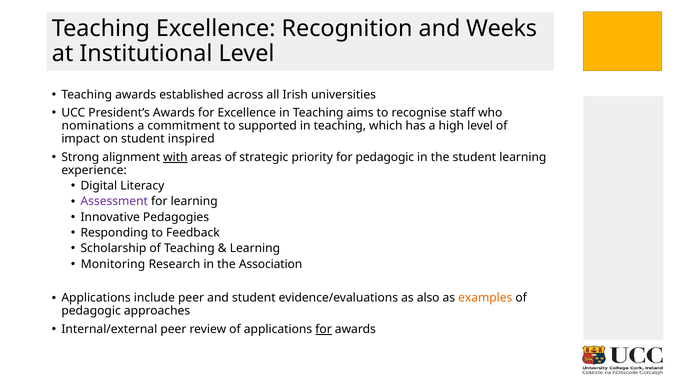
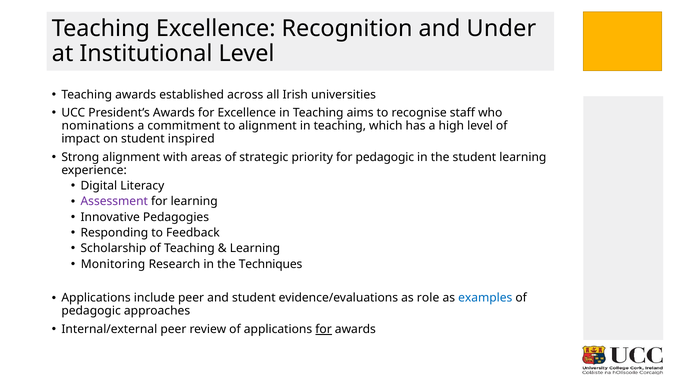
Weeks: Weeks -> Under (501, 29)
to supported: supported -> alignment (268, 126)
with underline: present -> none (175, 157)
Association: Association -> Techniques (271, 264)
also: also -> role (428, 298)
examples colour: orange -> blue (485, 298)
